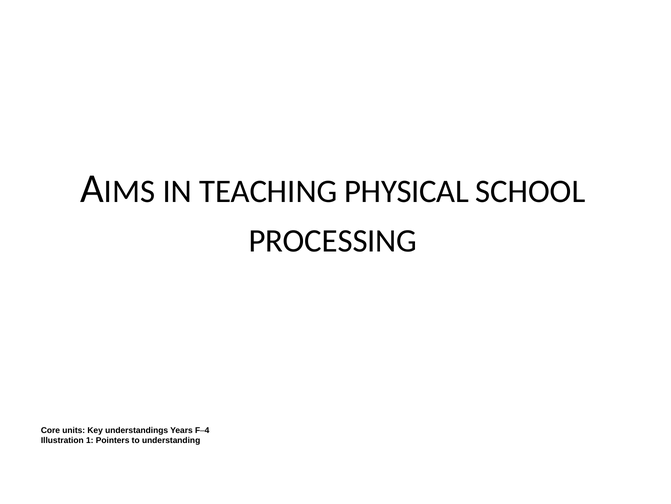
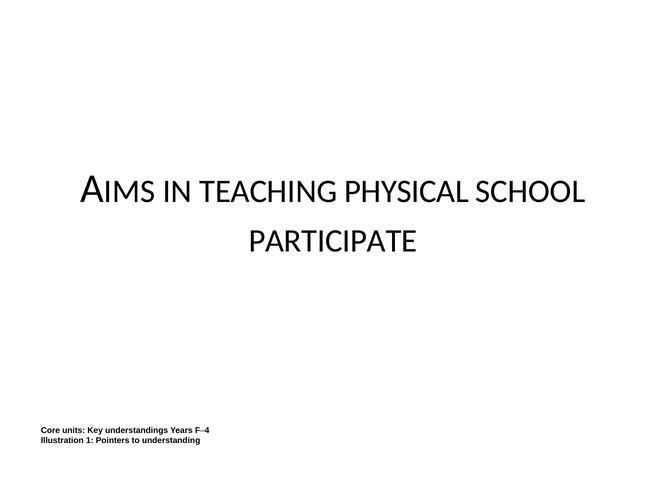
PROCESSING: PROCESSING -> PARTICIPATE (333, 240)
